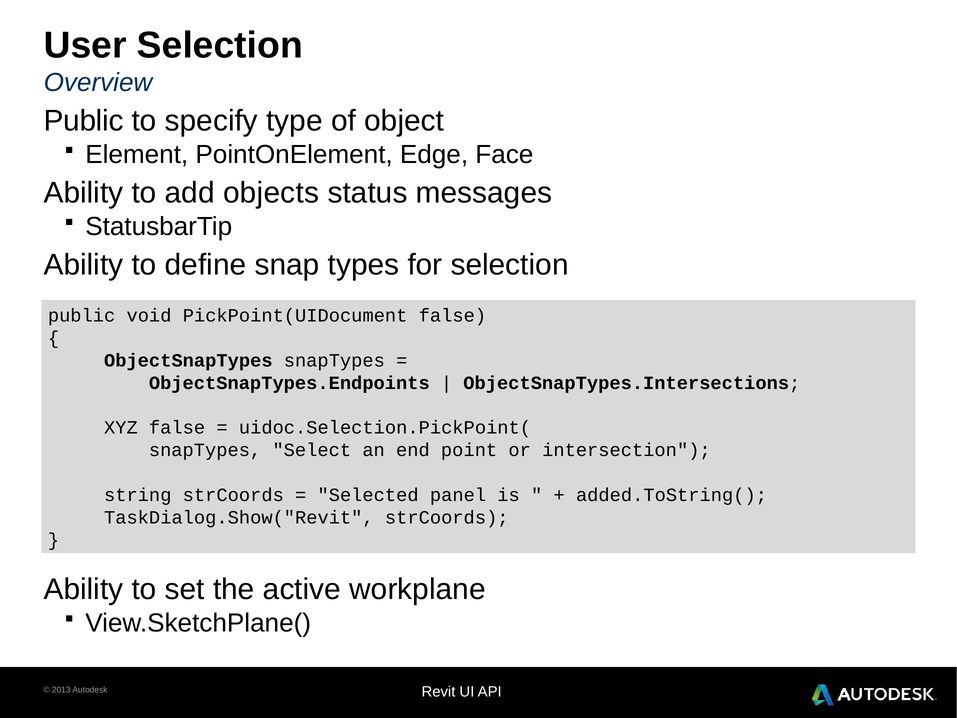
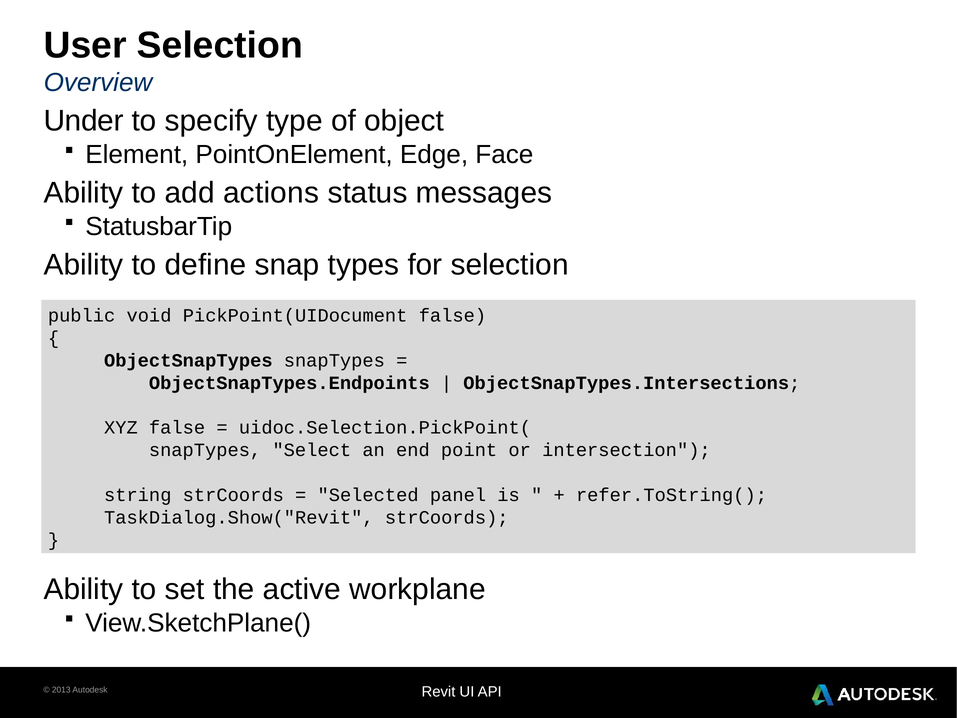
Public: Public -> Under (84, 121)
objects: objects -> actions (271, 193)
added.ToString(: added.ToString( -> refer.ToString( (671, 495)
